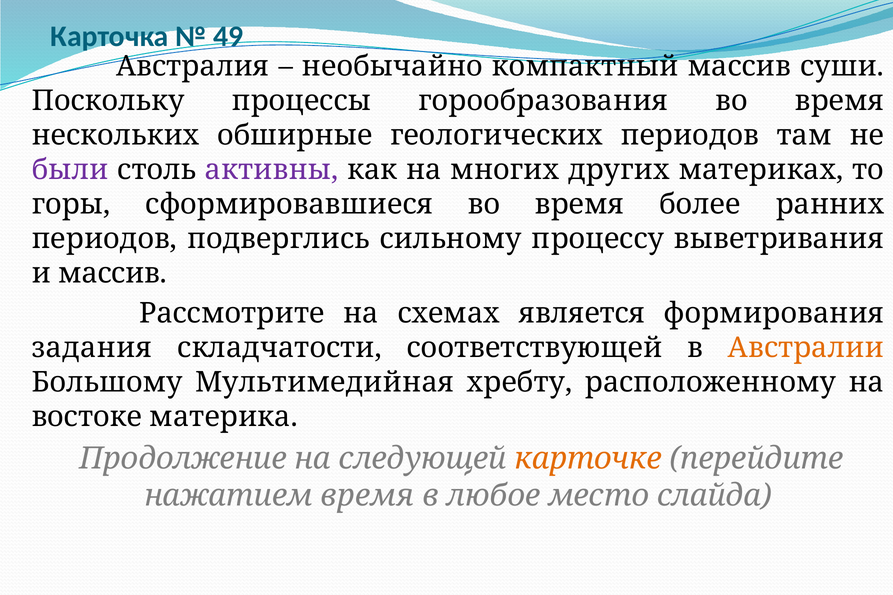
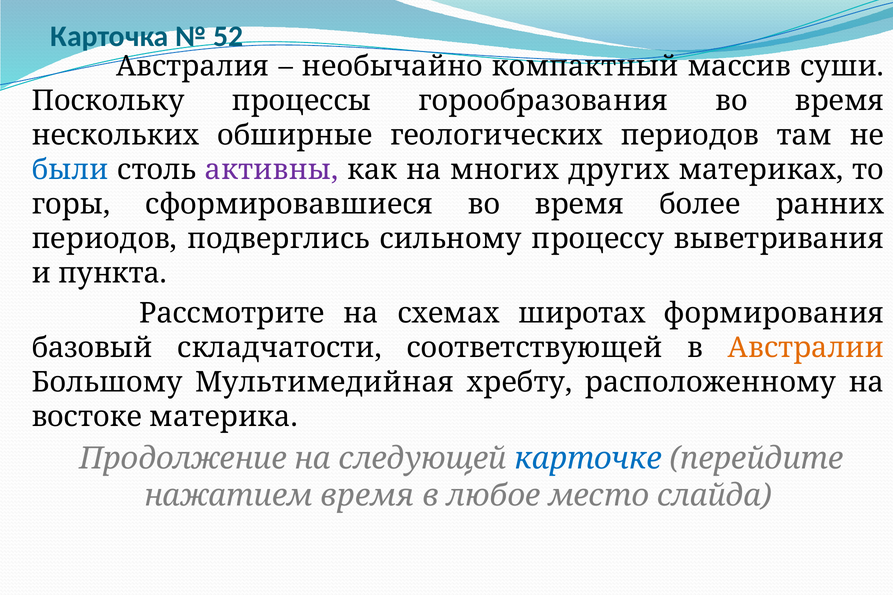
49: 49 -> 52 (228, 36)
были colour: purple -> blue (70, 170)
и массив: массив -> пункта (113, 273)
является: является -> широтах (582, 313)
задания: задания -> базовый (92, 348)
карточке colour: orange -> blue (588, 459)
